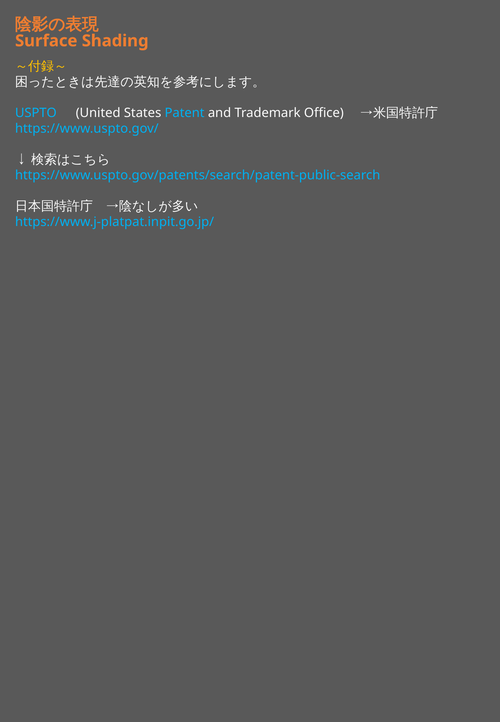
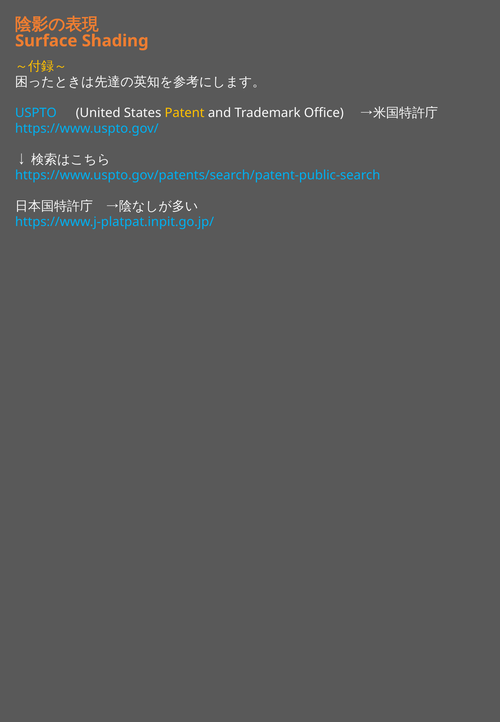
Patent colour: light blue -> yellow (185, 113)
